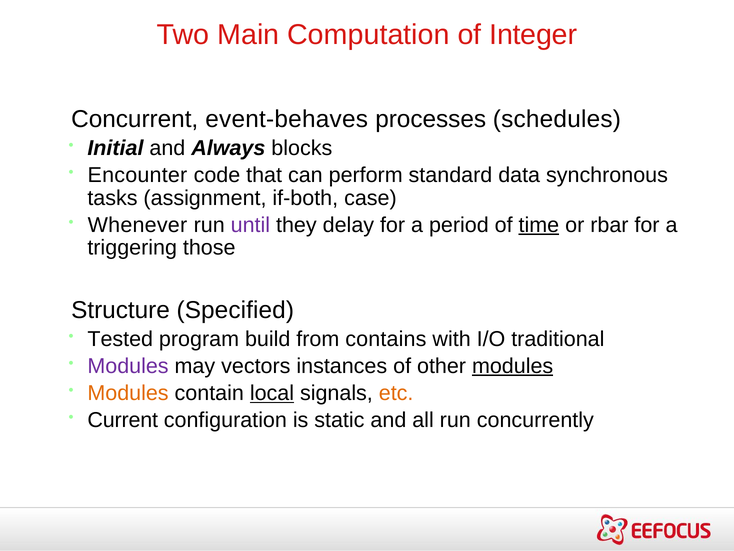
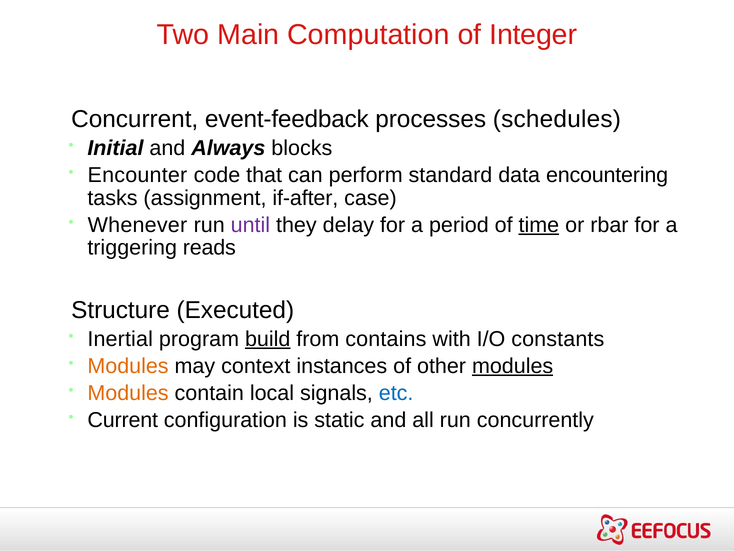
event-behaves: event-behaves -> event-feedback (287, 119)
synchronous: synchronous -> encountering (607, 175)
if-both: if-both -> if-after (305, 198)
those: those -> reads (209, 248)
Specified: Specified -> Executed (235, 310)
Tested: Tested -> Inertial (120, 339)
build underline: none -> present (268, 339)
traditional: traditional -> constants (558, 339)
Modules colour: purple -> orange (128, 366)
vectors: vectors -> context (256, 366)
local underline: present -> none (272, 393)
etc colour: orange -> blue (396, 393)
